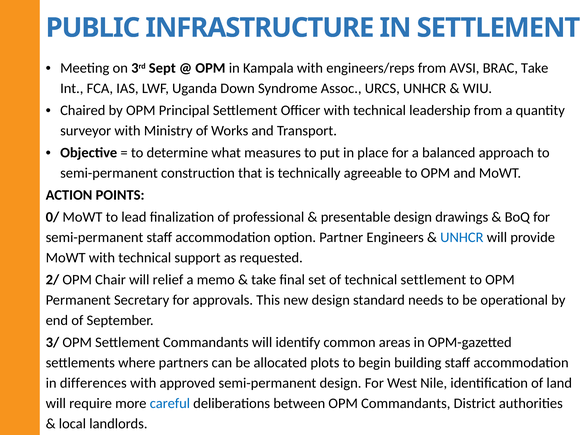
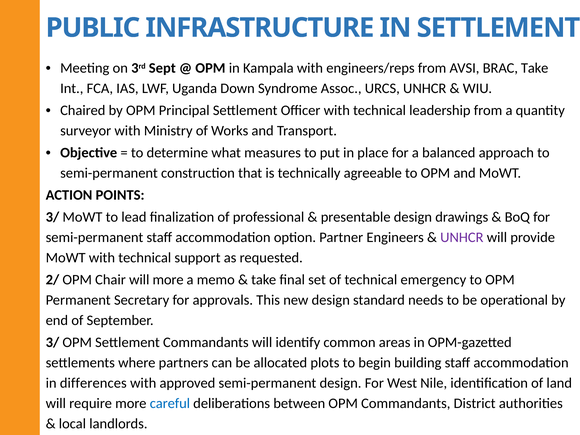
0/: 0/ -> 3/ (52, 217)
UNHCR colour: blue -> purple (462, 237)
will relief: relief -> more (168, 280)
technical settlement: settlement -> emergency (433, 280)
